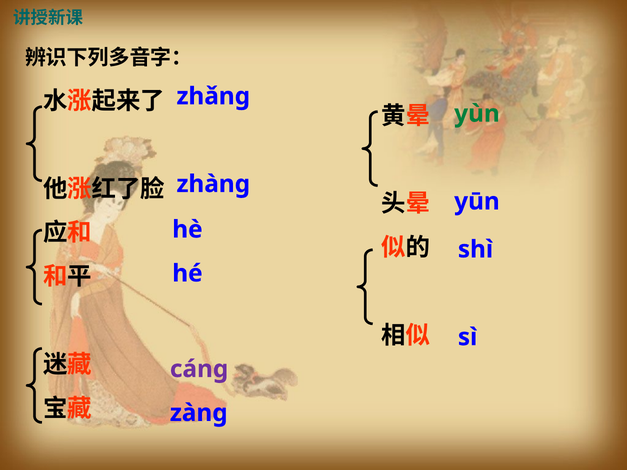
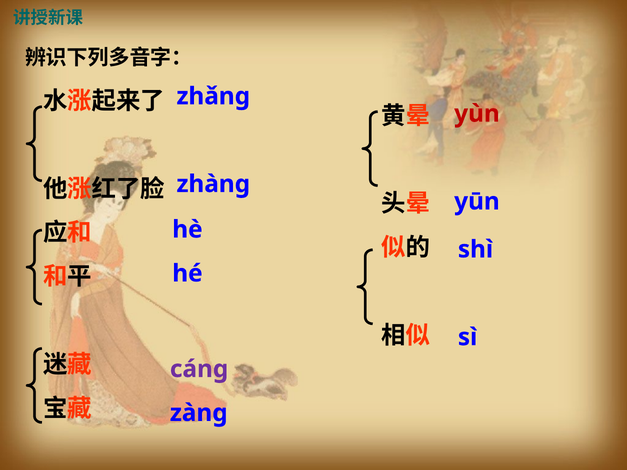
yùn colour: green -> red (477, 114)
